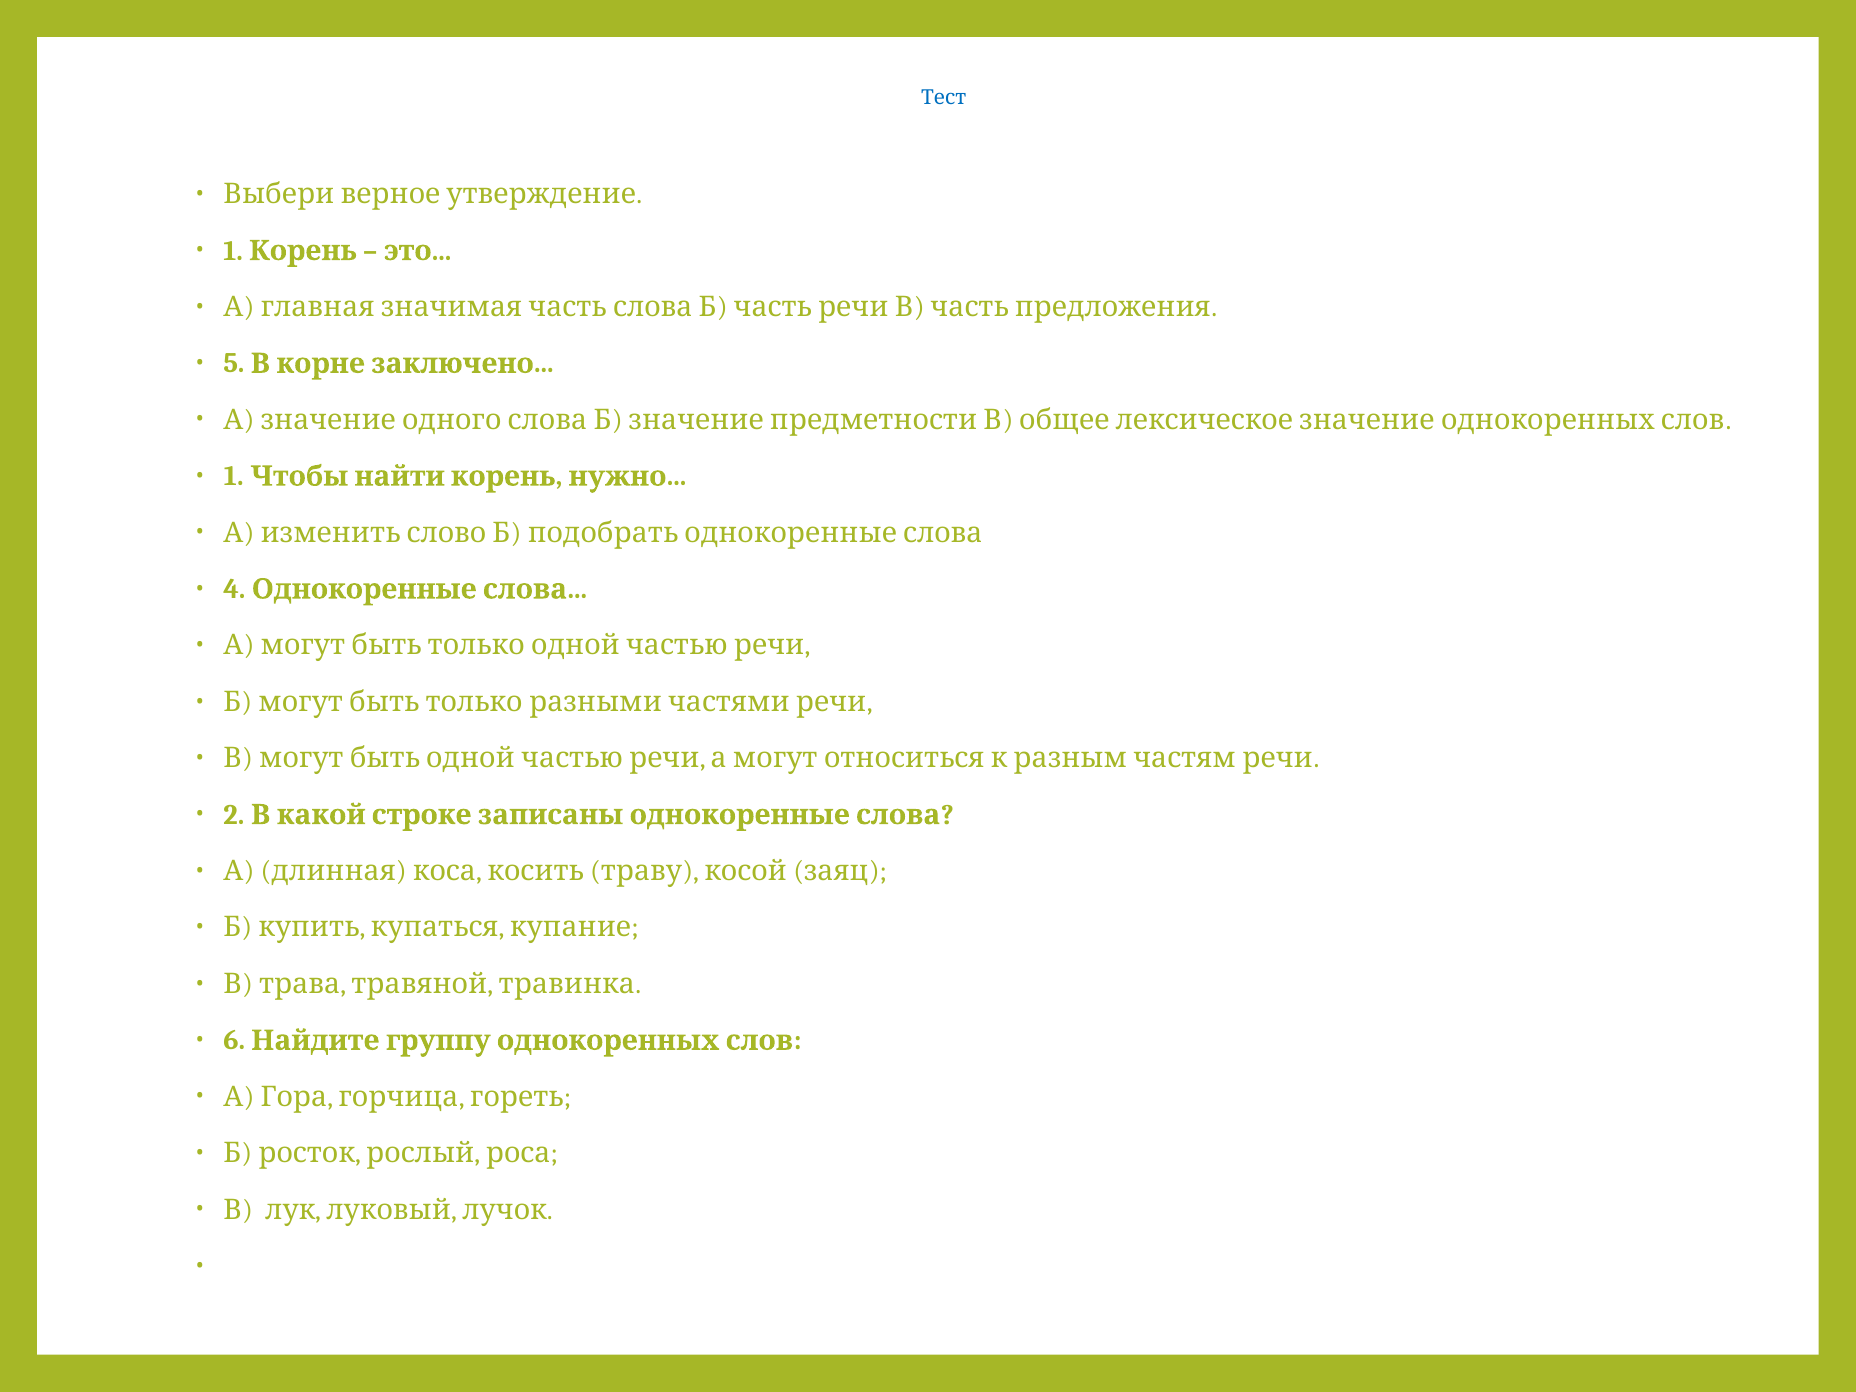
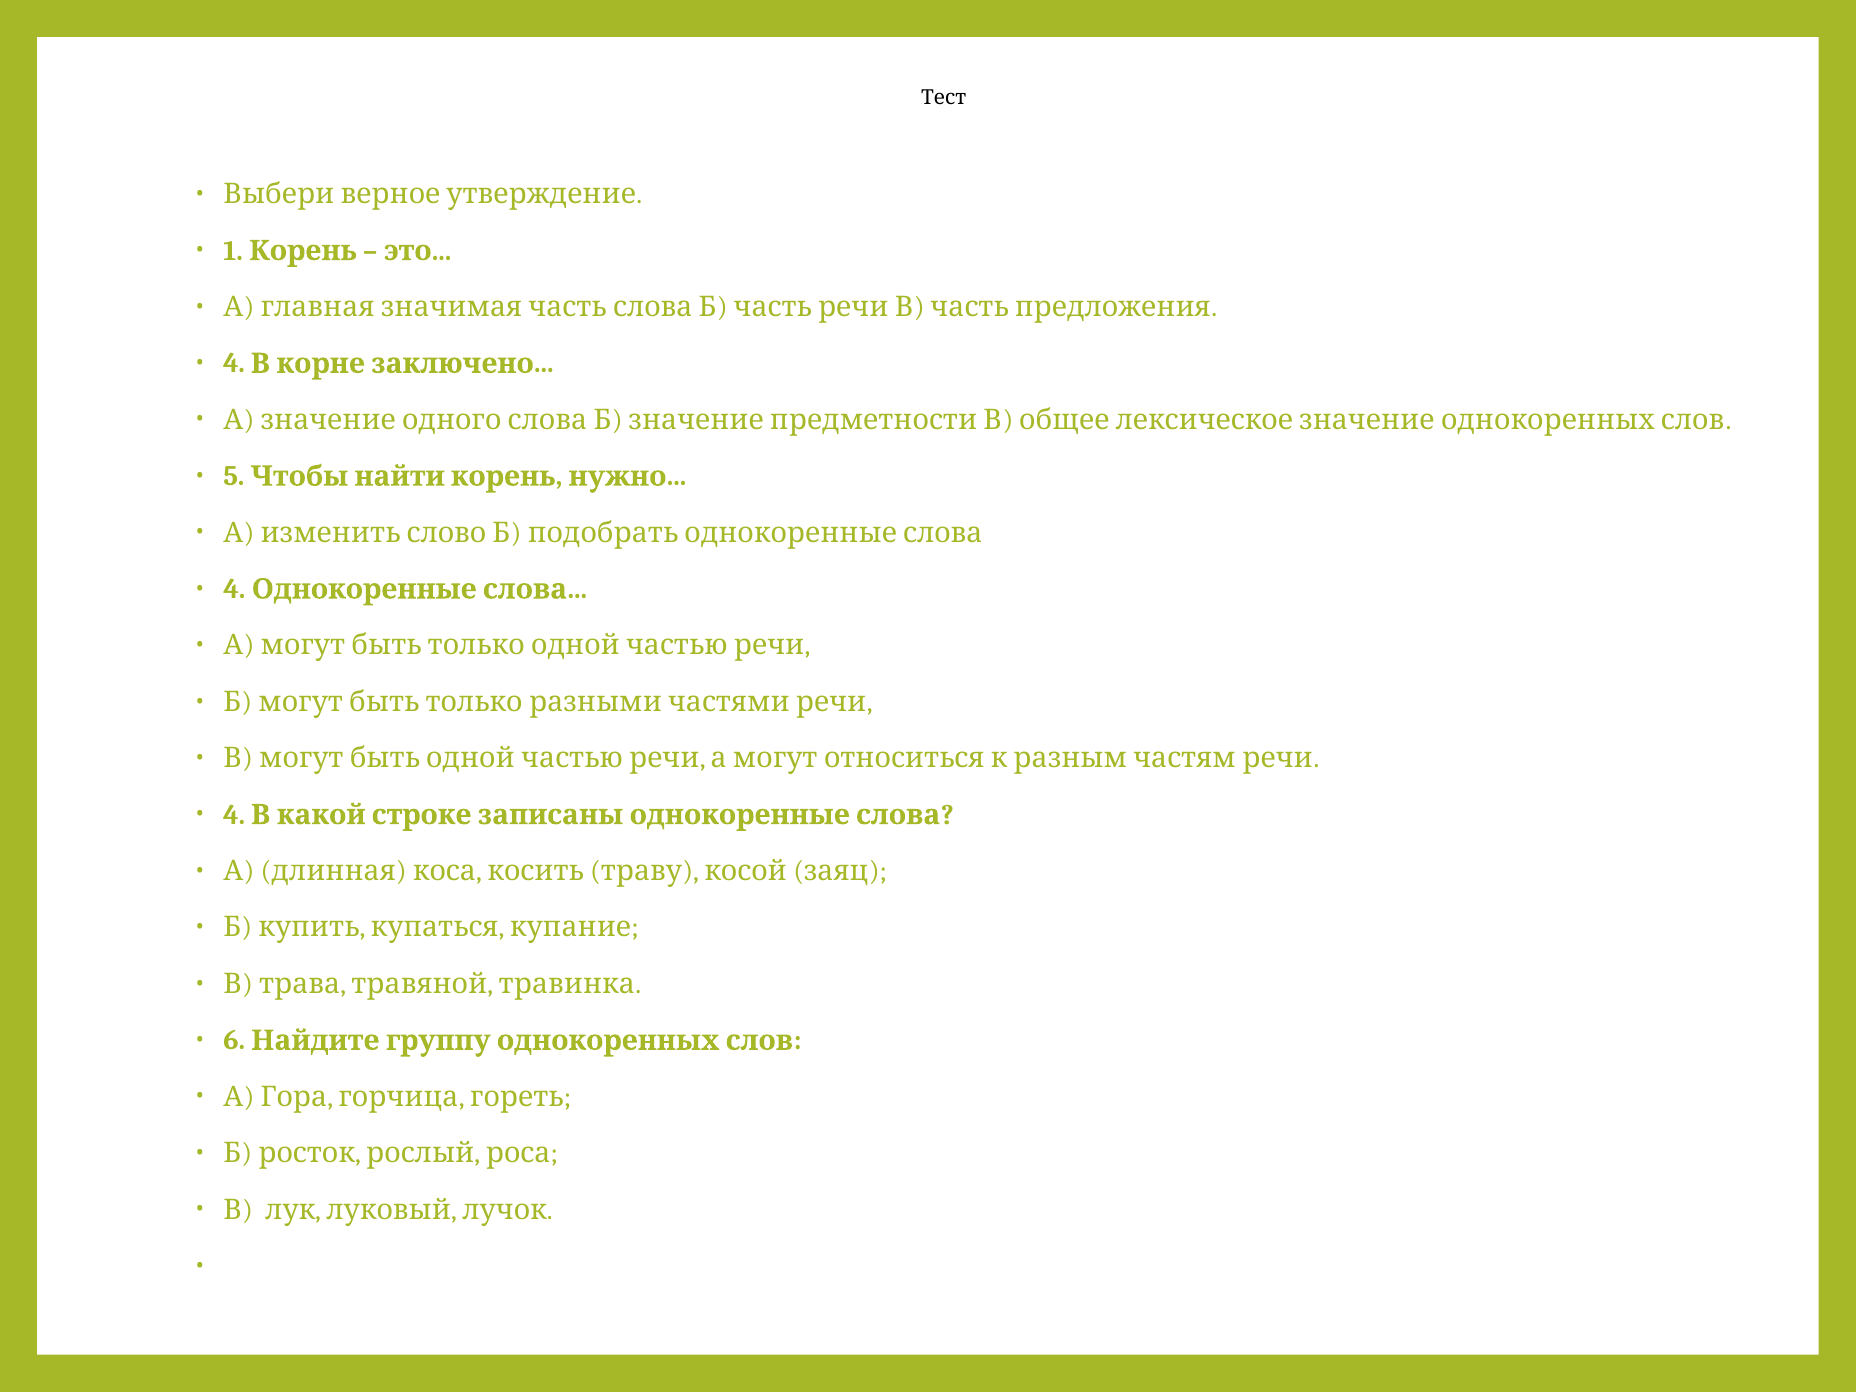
Тест colour: blue -> black (944, 98)
5: 5 -> 4 (234, 364)
1: 1 -> 5 (234, 476)
2: 2 -> 4 (234, 815)
